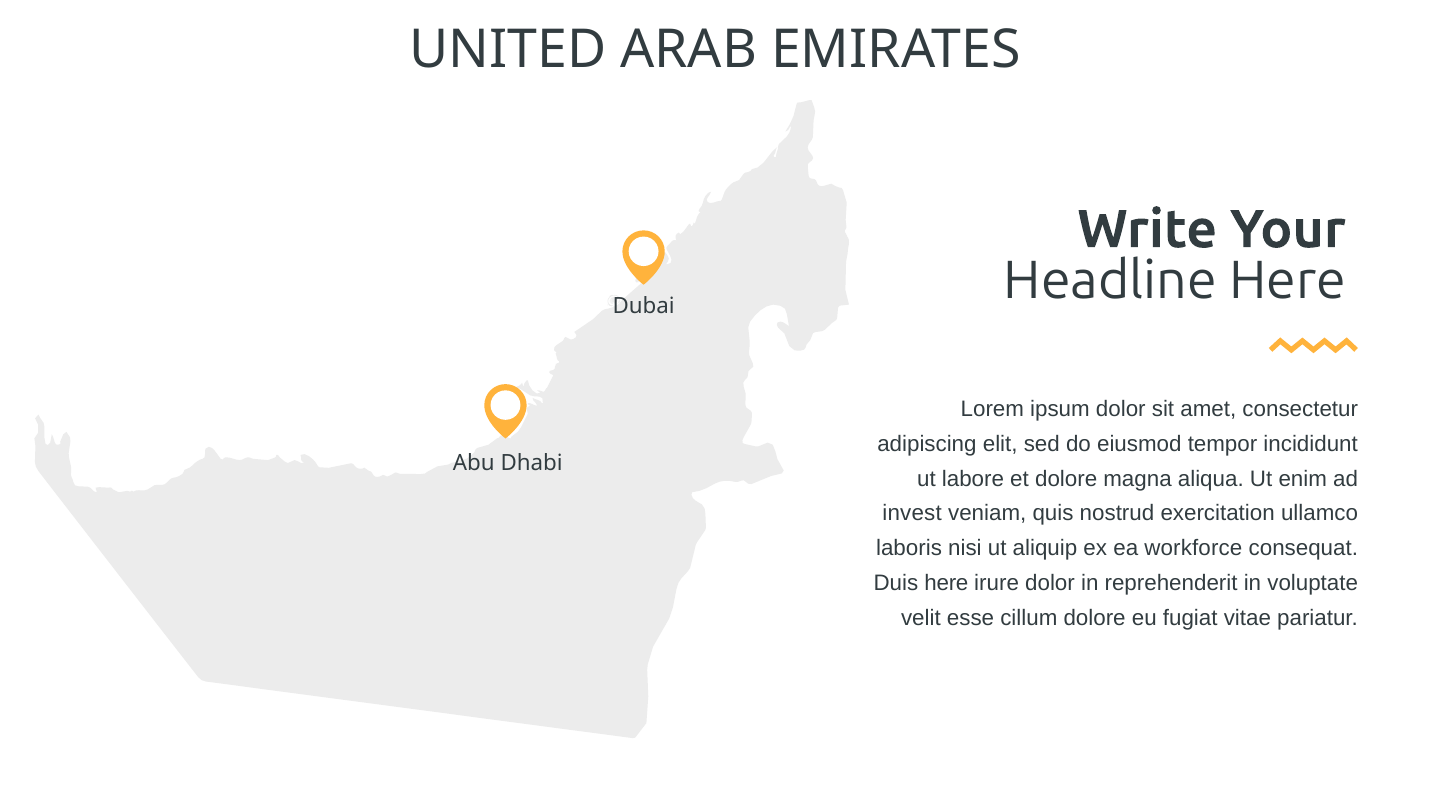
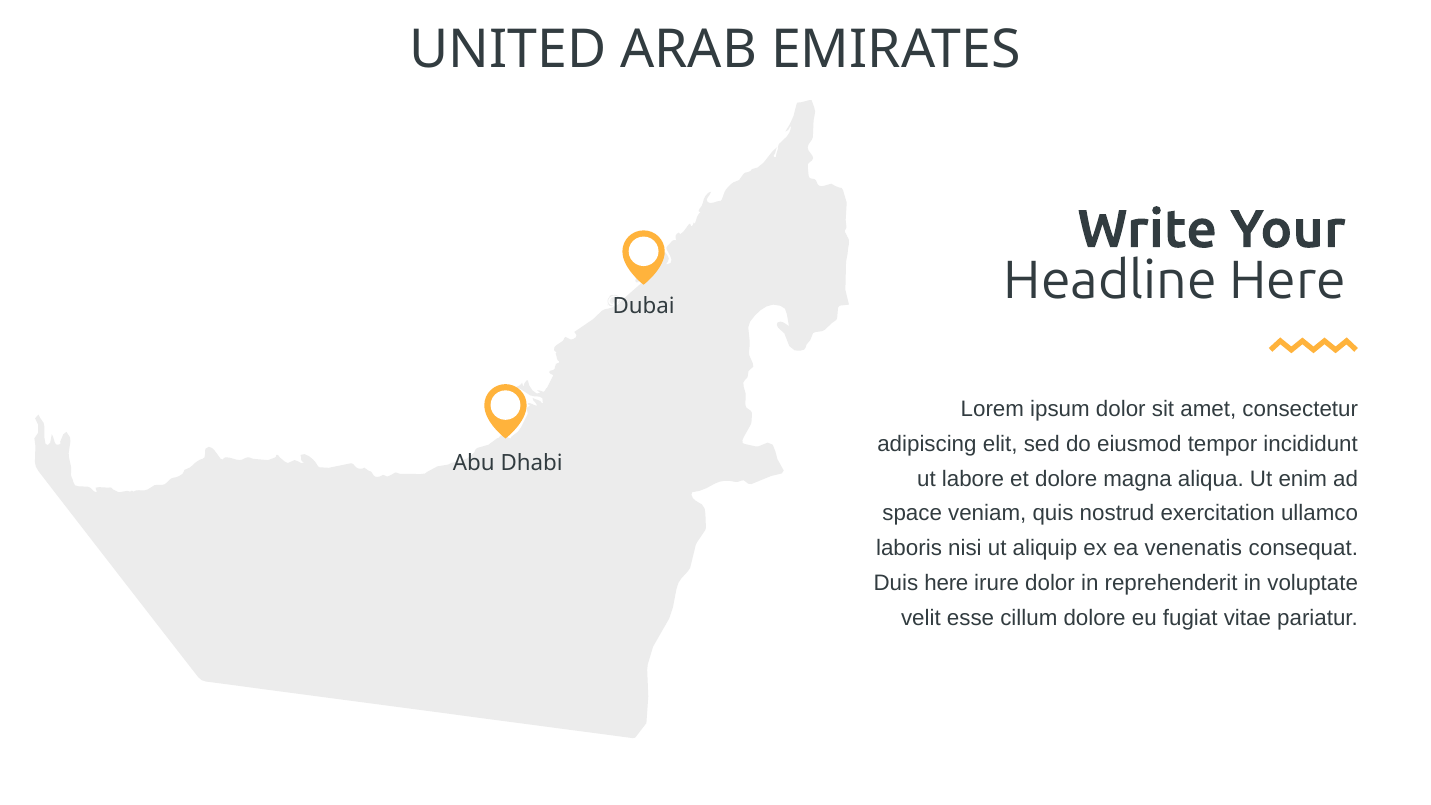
invest: invest -> space (912, 513)
workforce: workforce -> venenatis (1193, 548)
